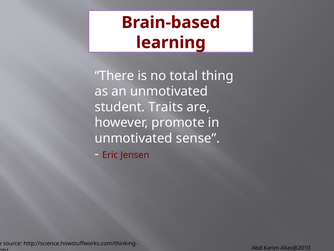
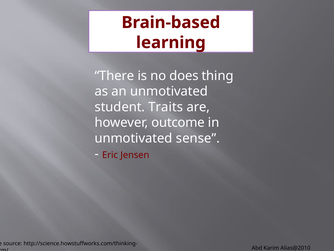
total: total -> does (184, 76)
promote: promote -> outcome (178, 122)
